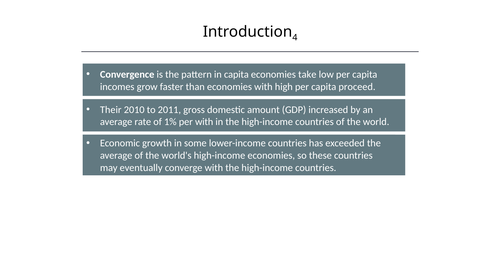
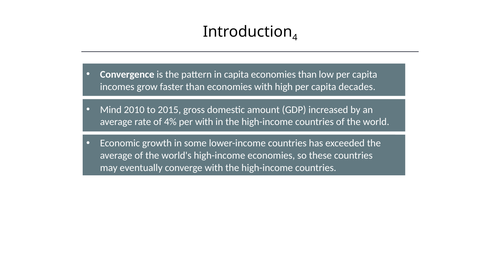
economies take: take -> than (307, 74)
proceed: proceed -> decades (357, 87)
Their: Their -> Mind (111, 109)
2011: 2011 -> 2015 (169, 109)
1%: 1% -> 4% (170, 122)
